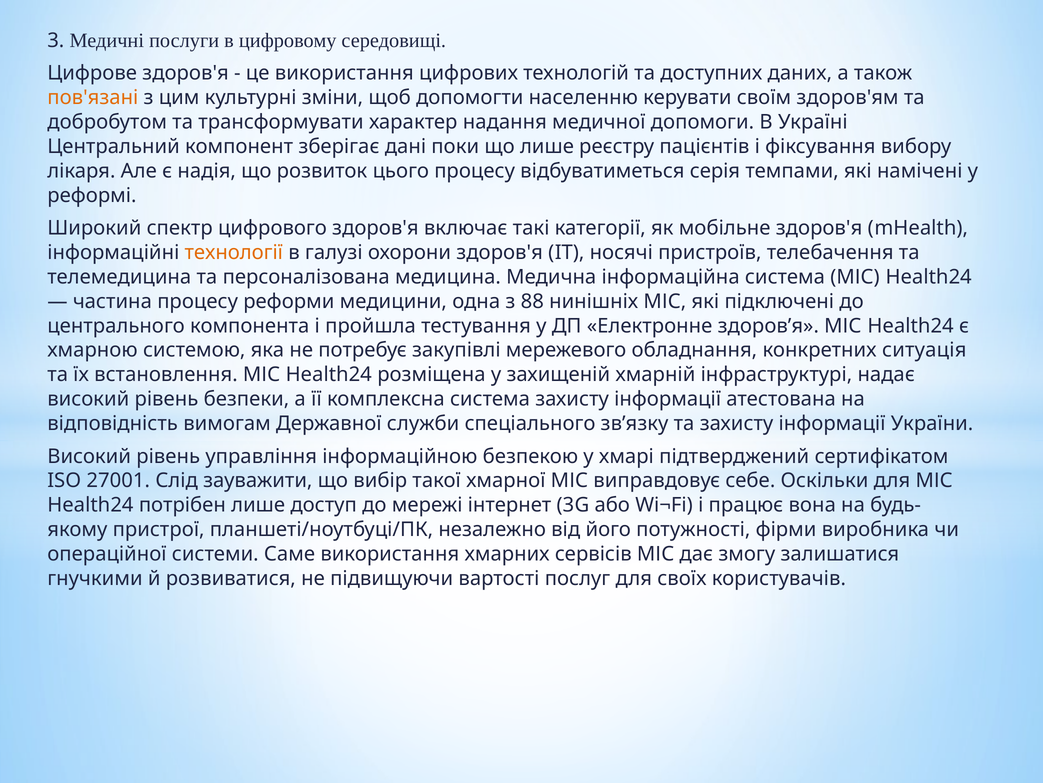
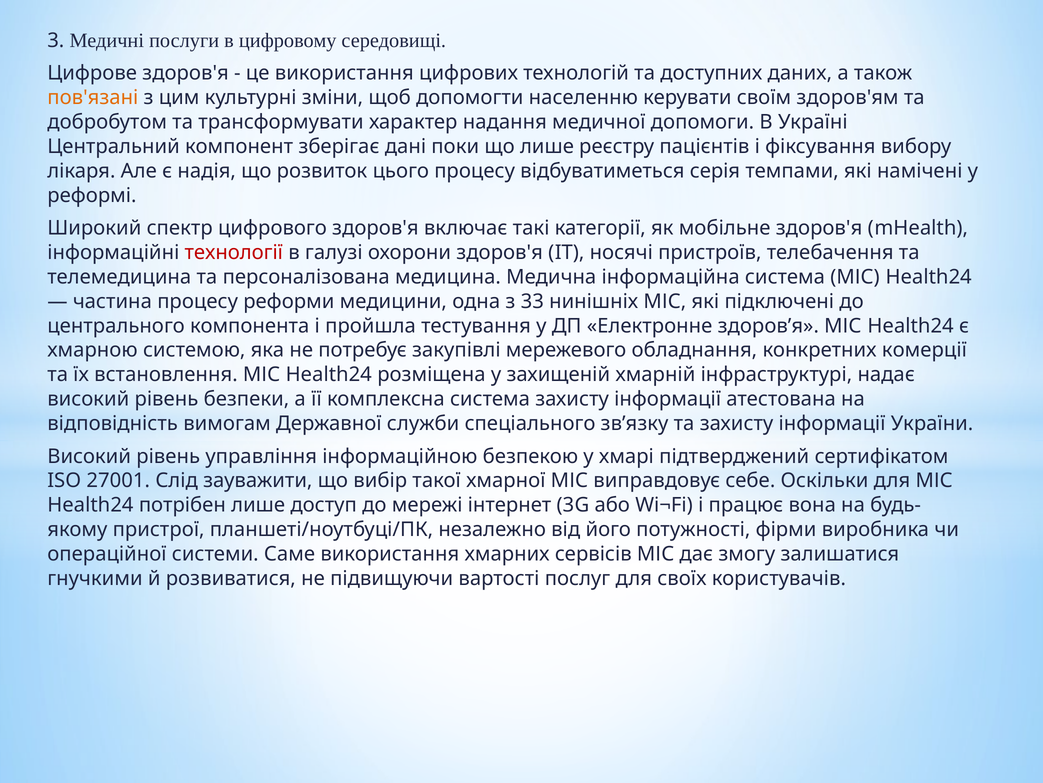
технології colour: orange -> red (234, 252)
88: 88 -> 33 (532, 301)
ситуація: ситуація -> комерції (924, 350)
